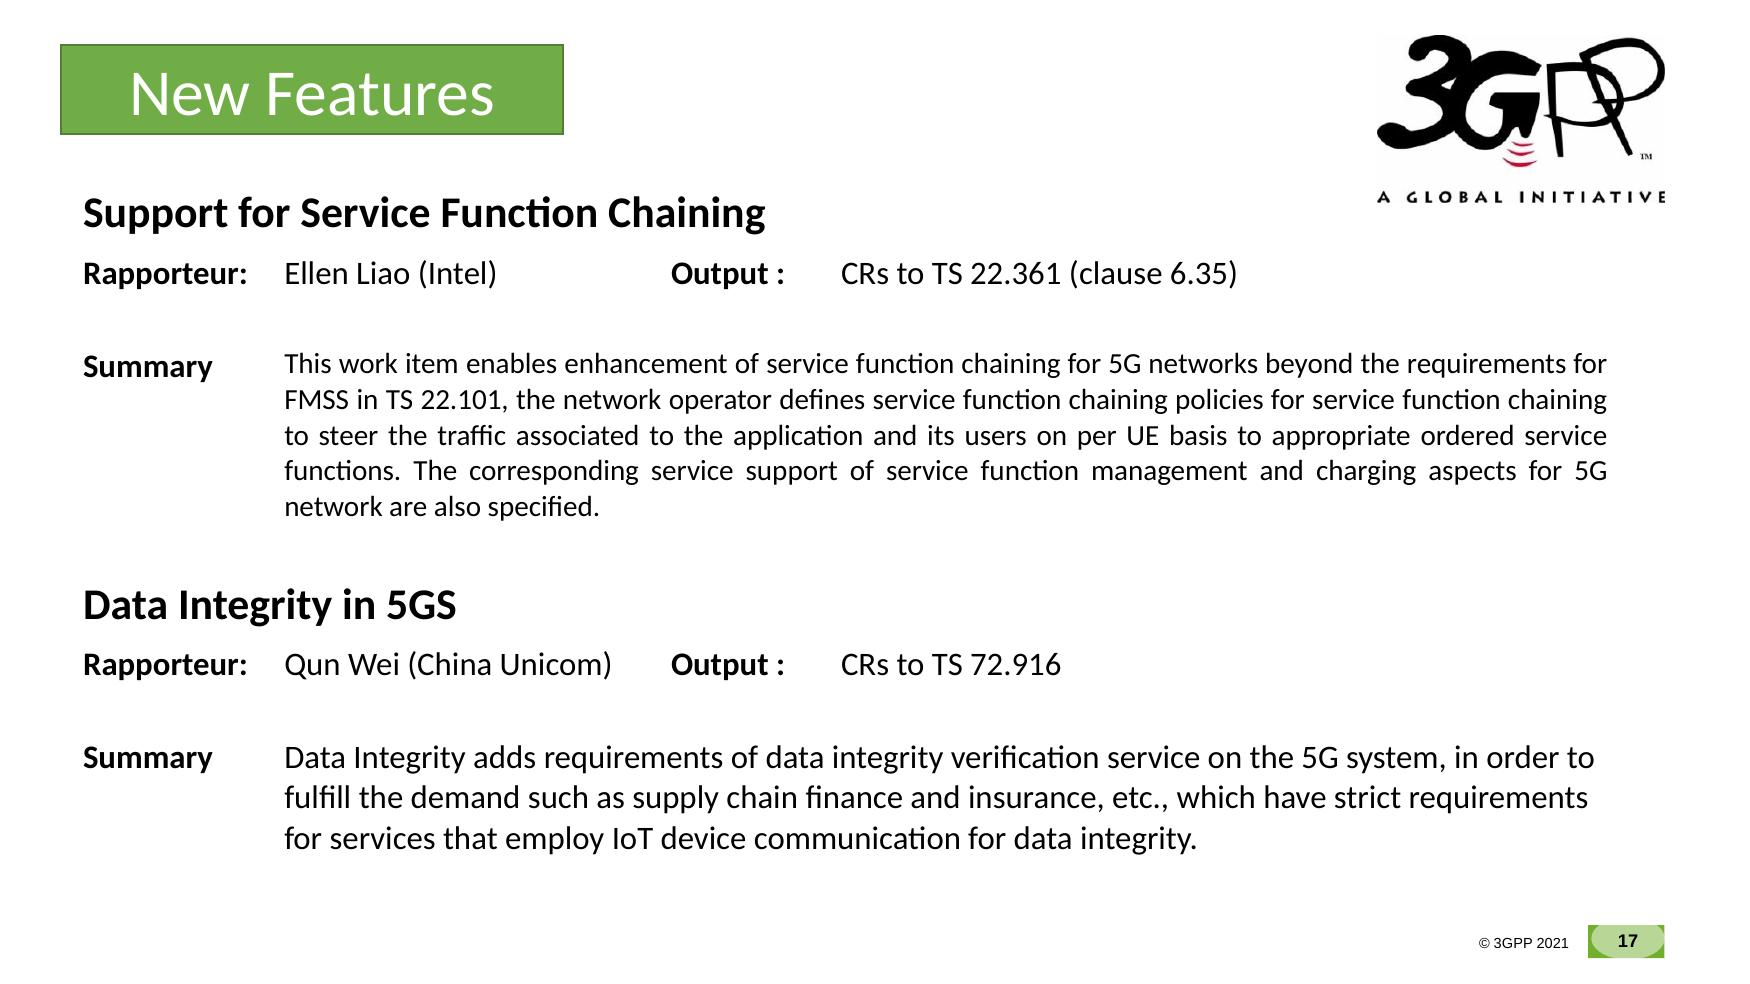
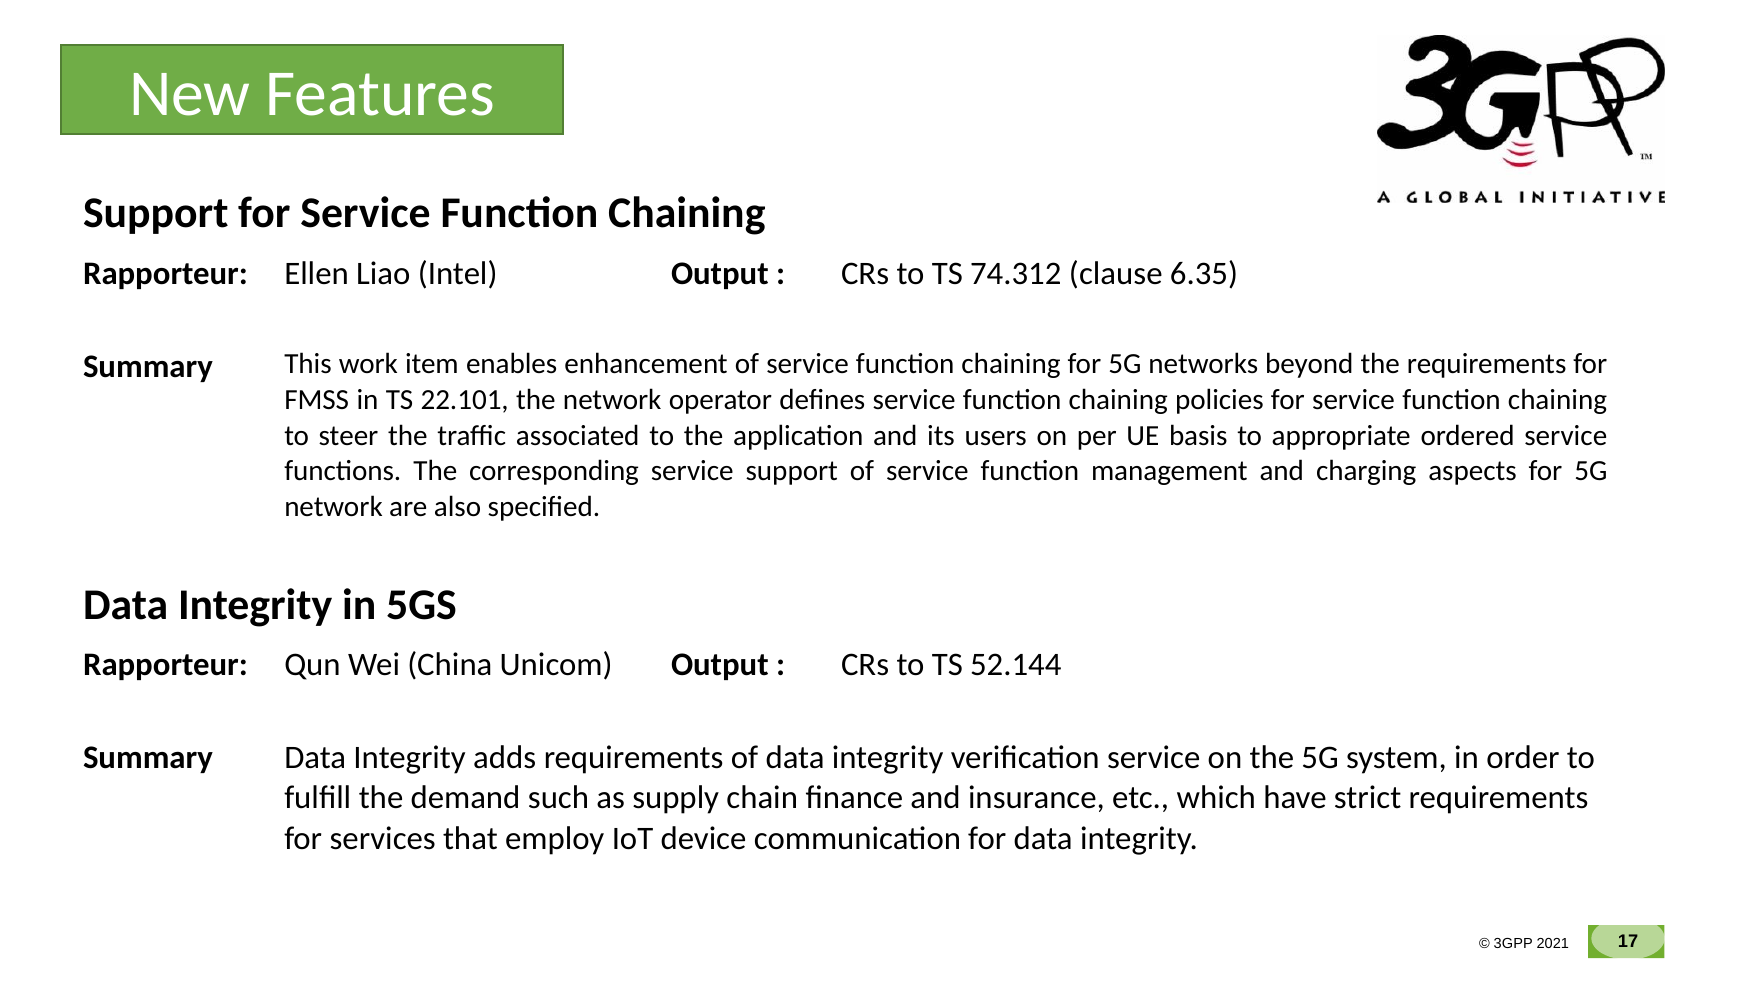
22.361: 22.361 -> 74.312 (1016, 273)
72.916: 72.916 -> 52.144 (1016, 665)
